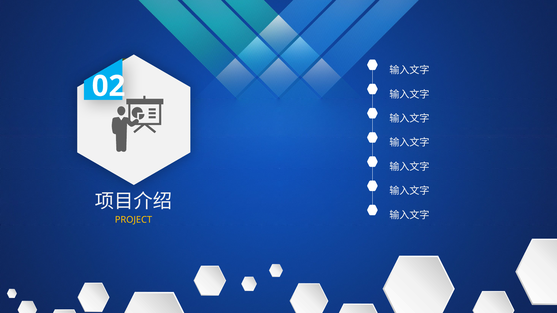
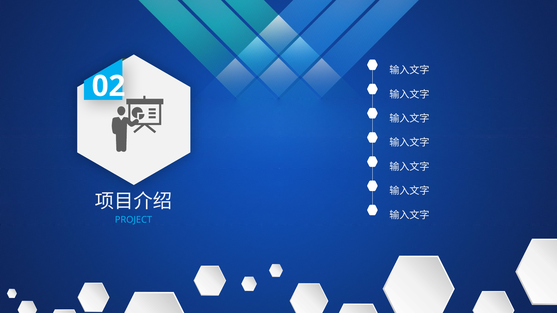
PROJECT colour: yellow -> light blue (133, 220)
